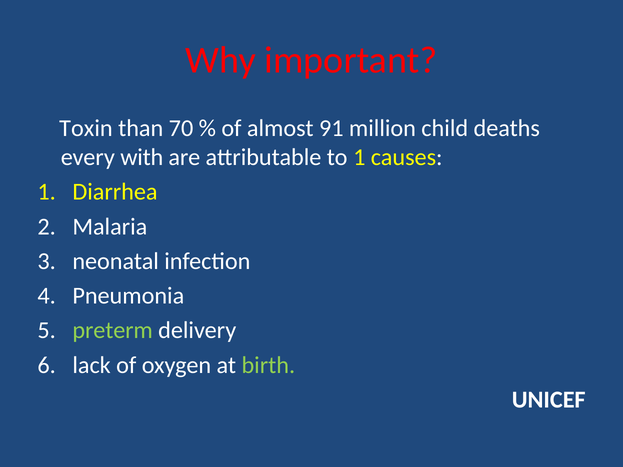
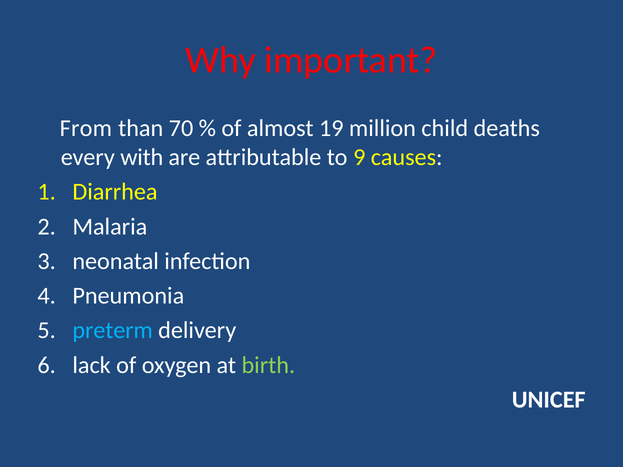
Toxin: Toxin -> From (86, 128)
91: 91 -> 19 (331, 128)
to 1: 1 -> 9 (359, 157)
preterm colour: light green -> light blue (113, 331)
